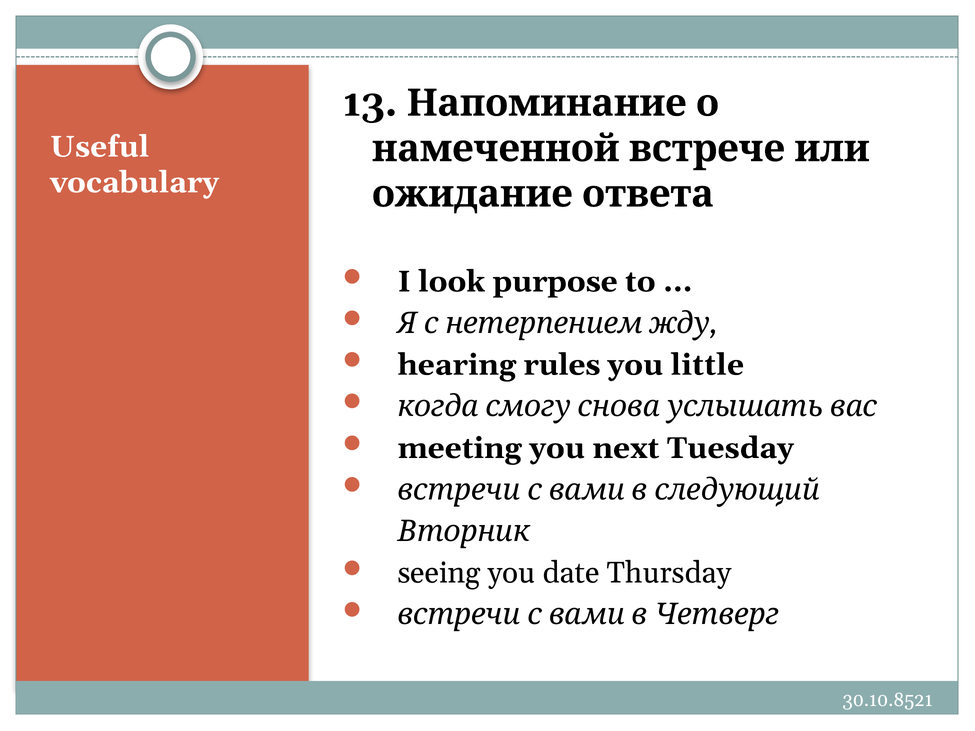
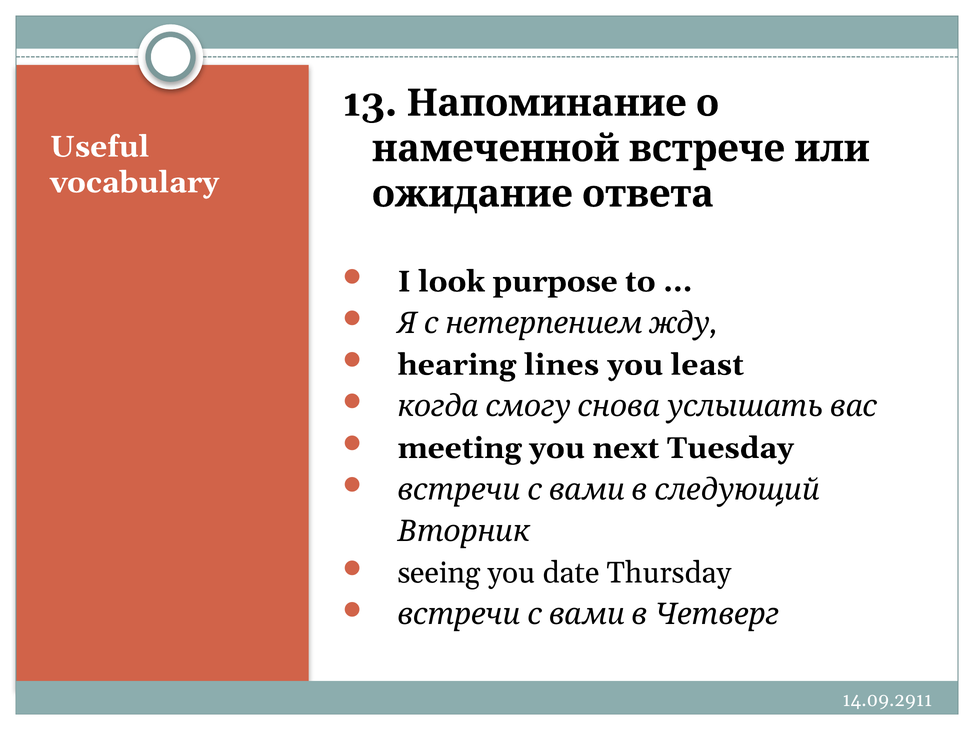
rules: rules -> lines (562, 365)
little: little -> least (707, 365)
30.10.8521: 30.10.8521 -> 14.09.2911 (887, 700)
